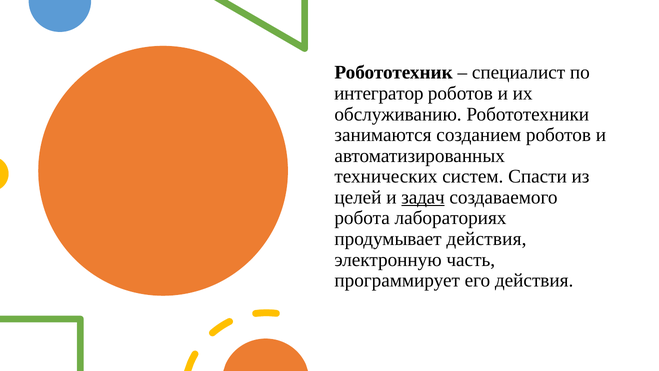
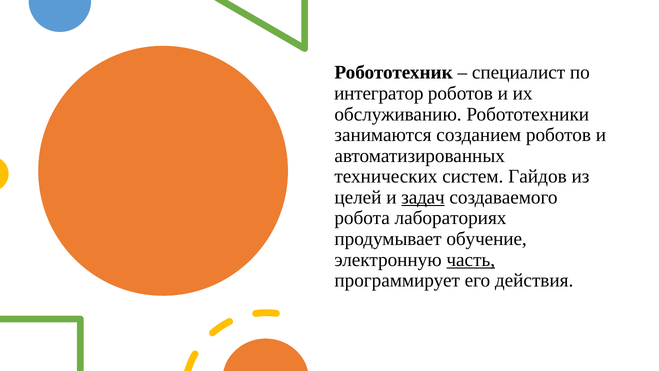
Спасти: Спасти -> Гайдов (537, 176)
продумывает действия: действия -> обучение (487, 239)
часть underline: none -> present (471, 259)
